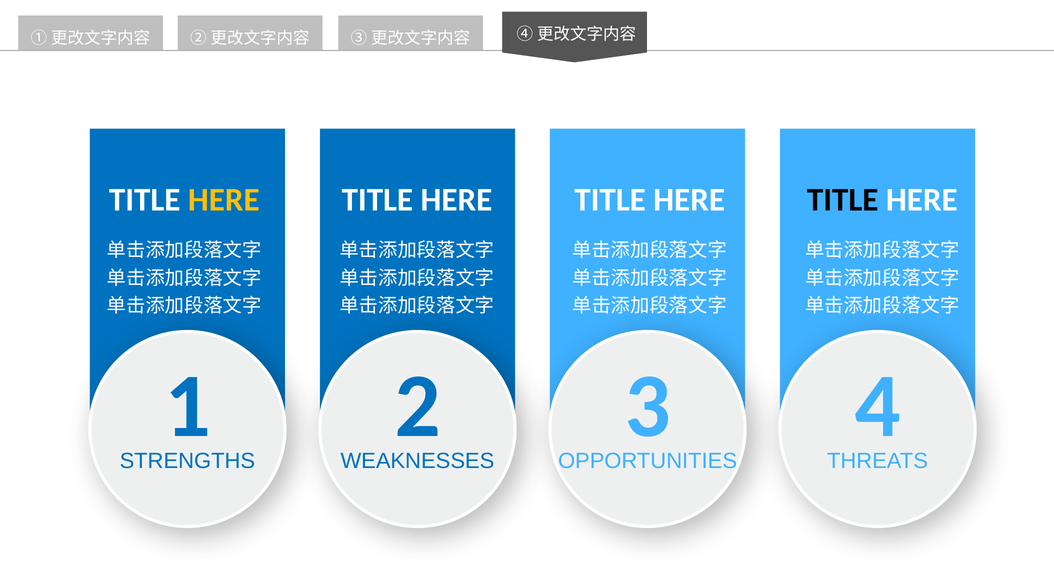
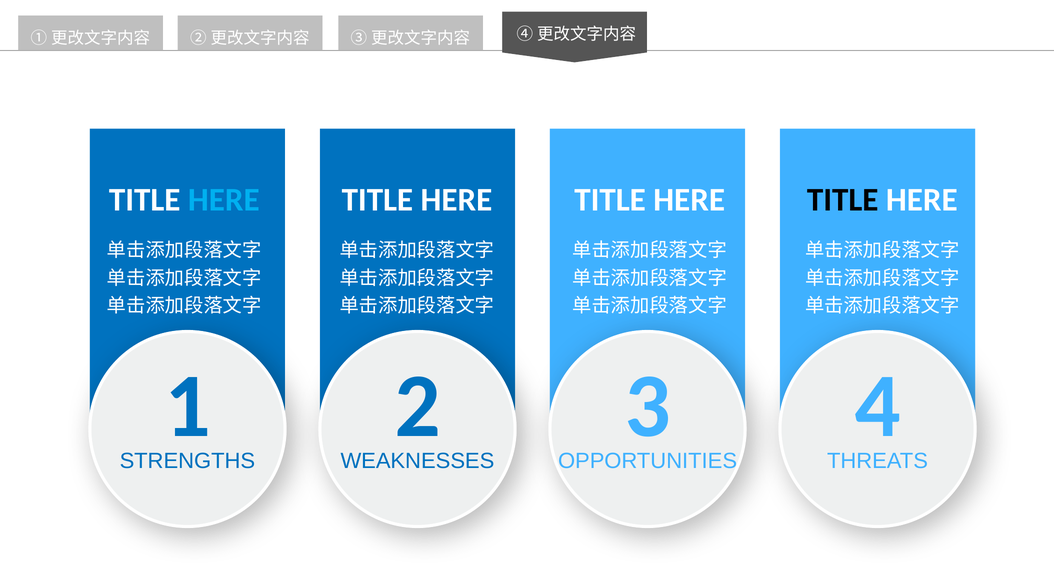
HERE colour: yellow -> light blue (224, 200)
